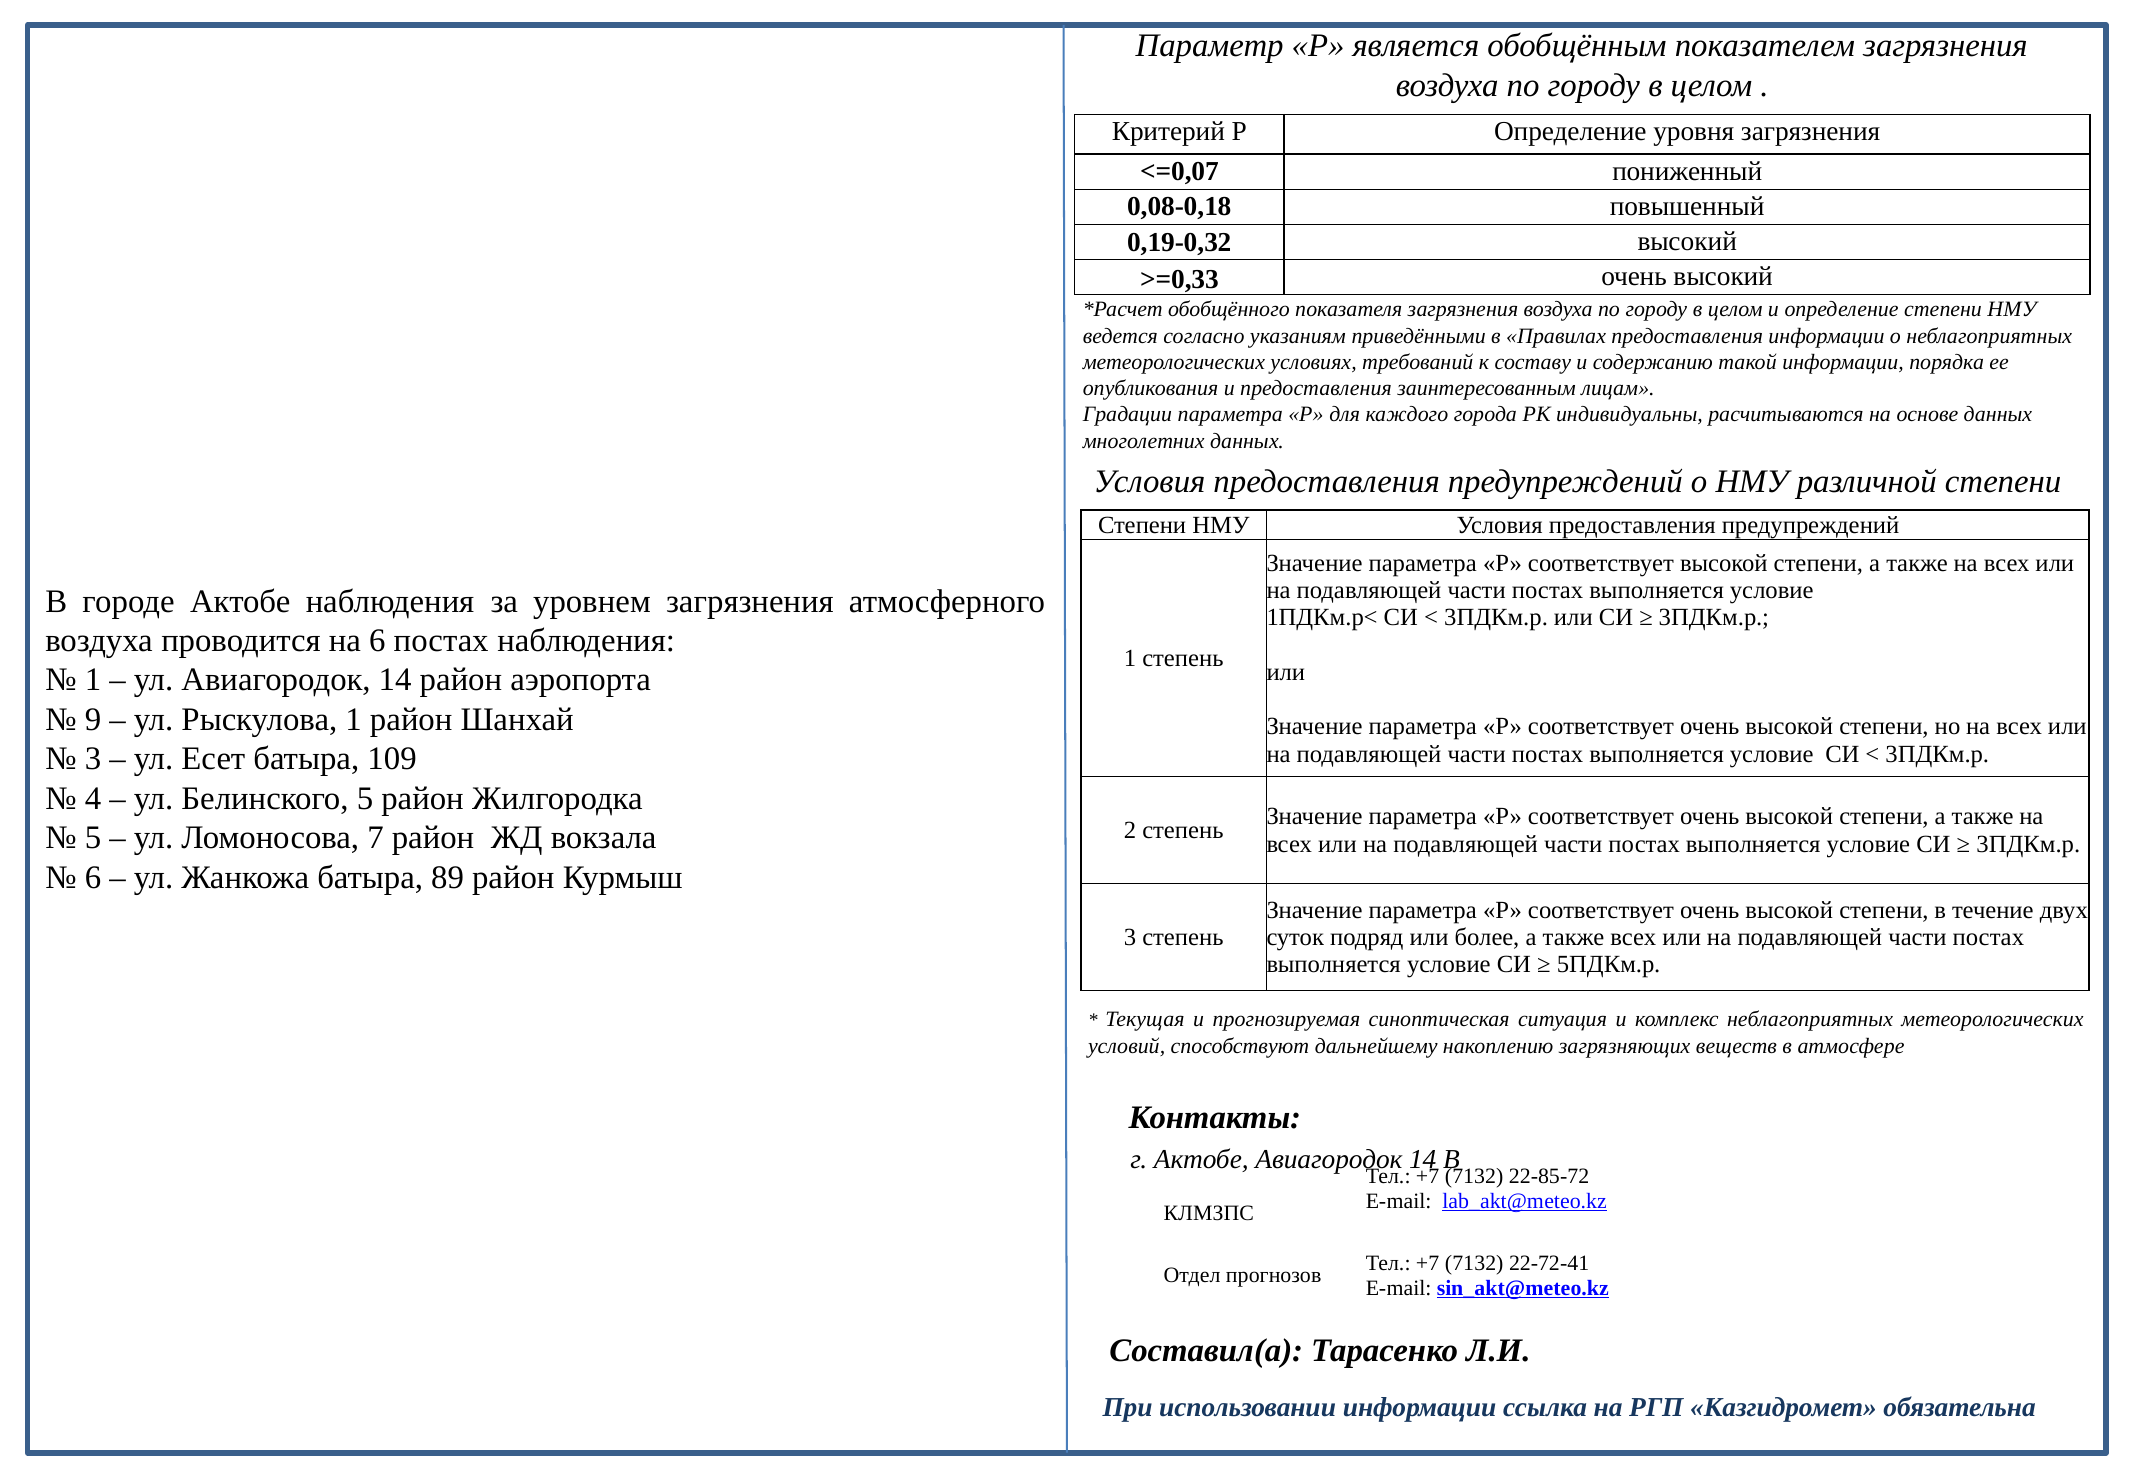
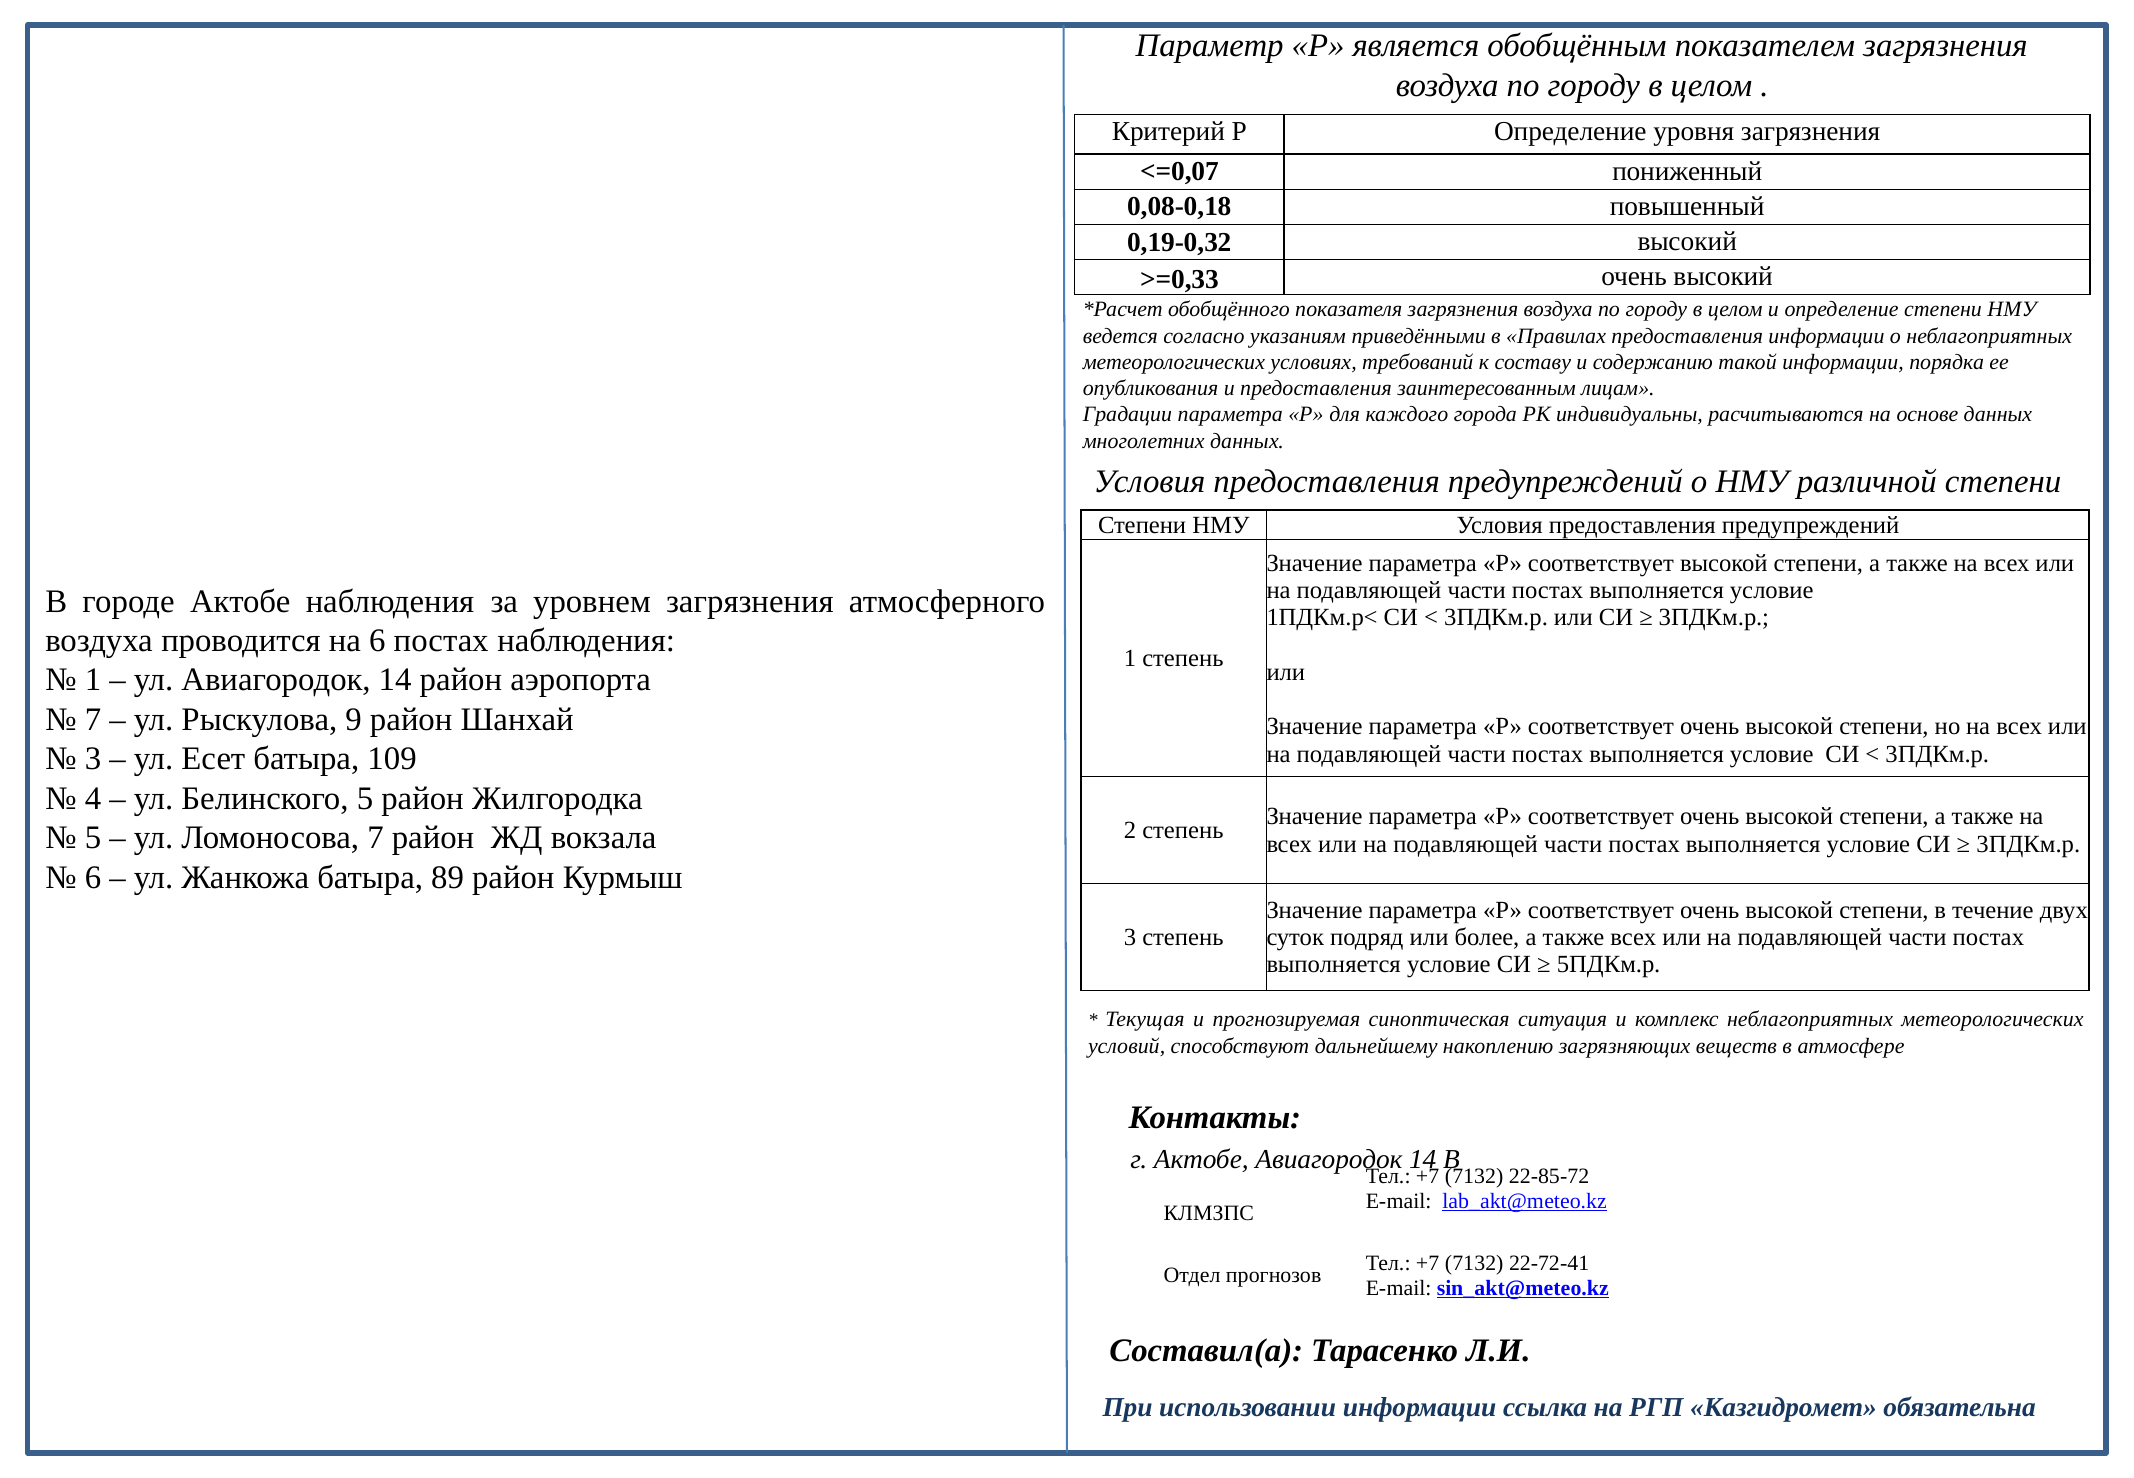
9: 9 -> 7 (93, 719)
Рыскулова 1: 1 -> 9 (354, 719)
